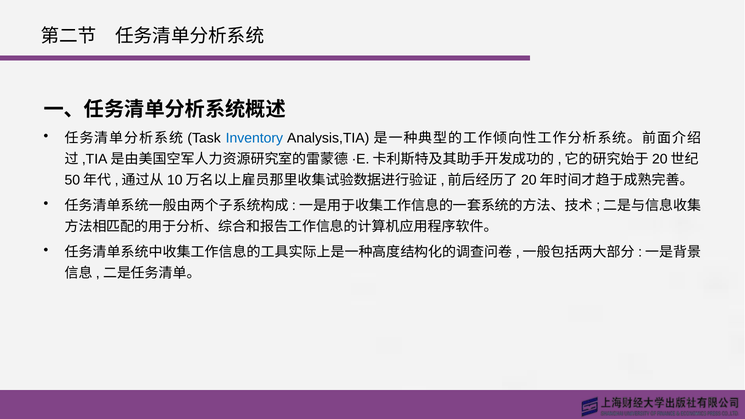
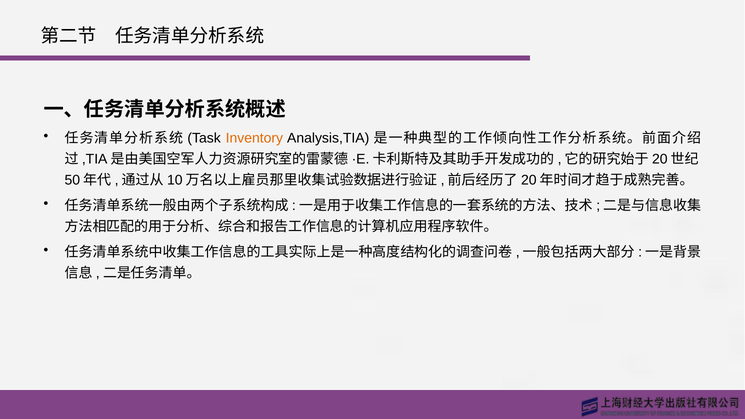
Inventory colour: blue -> orange (254, 138)
